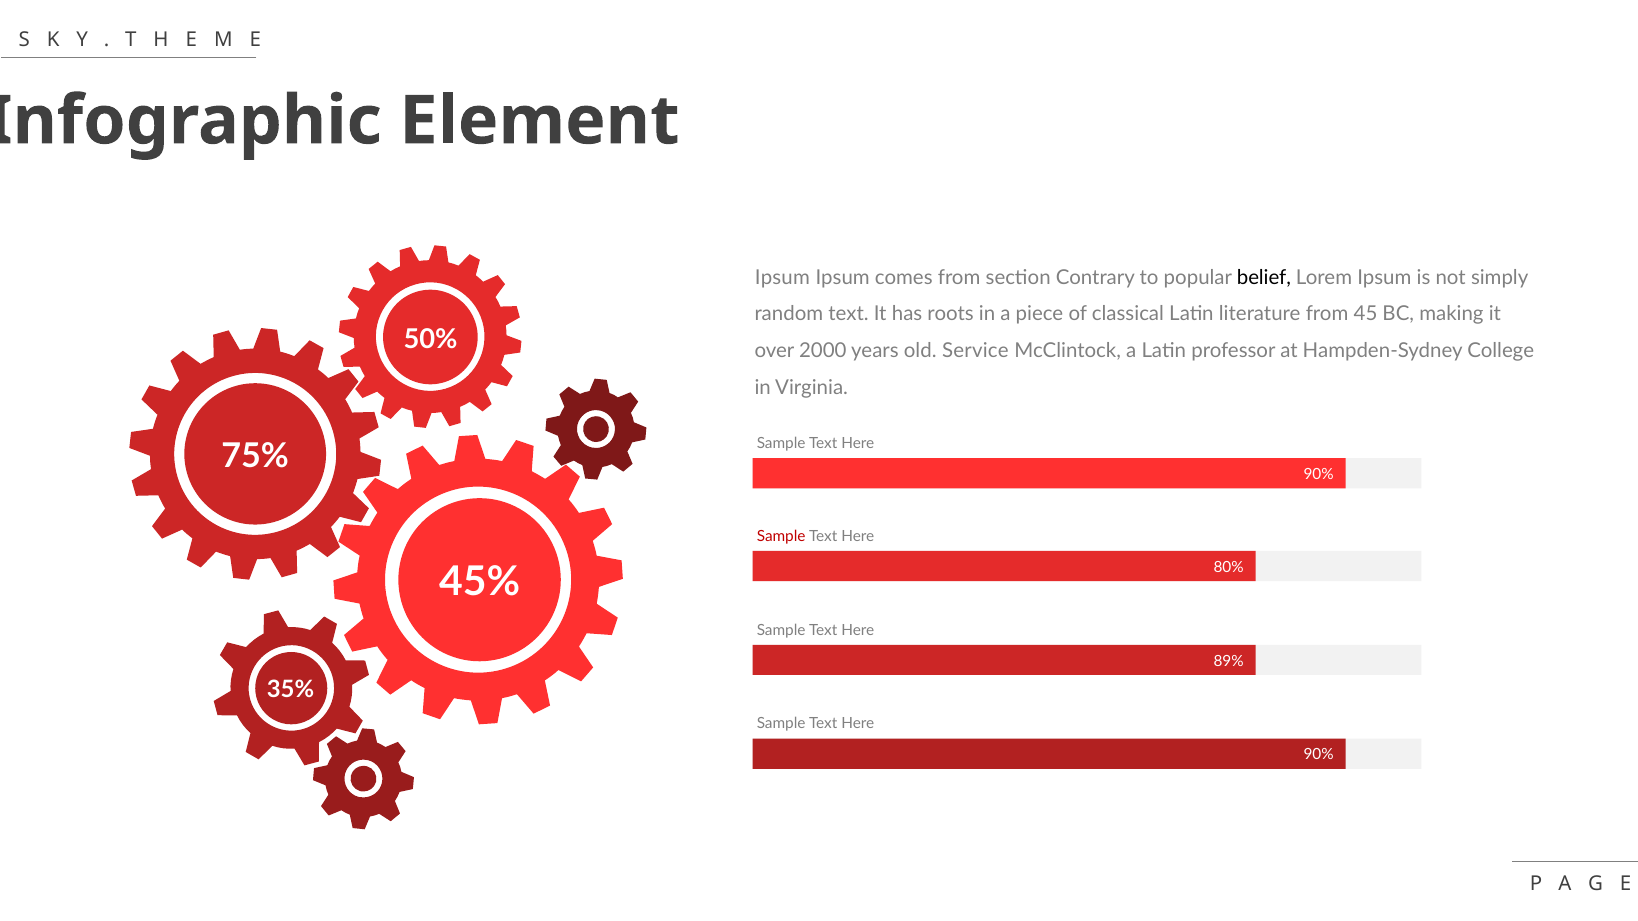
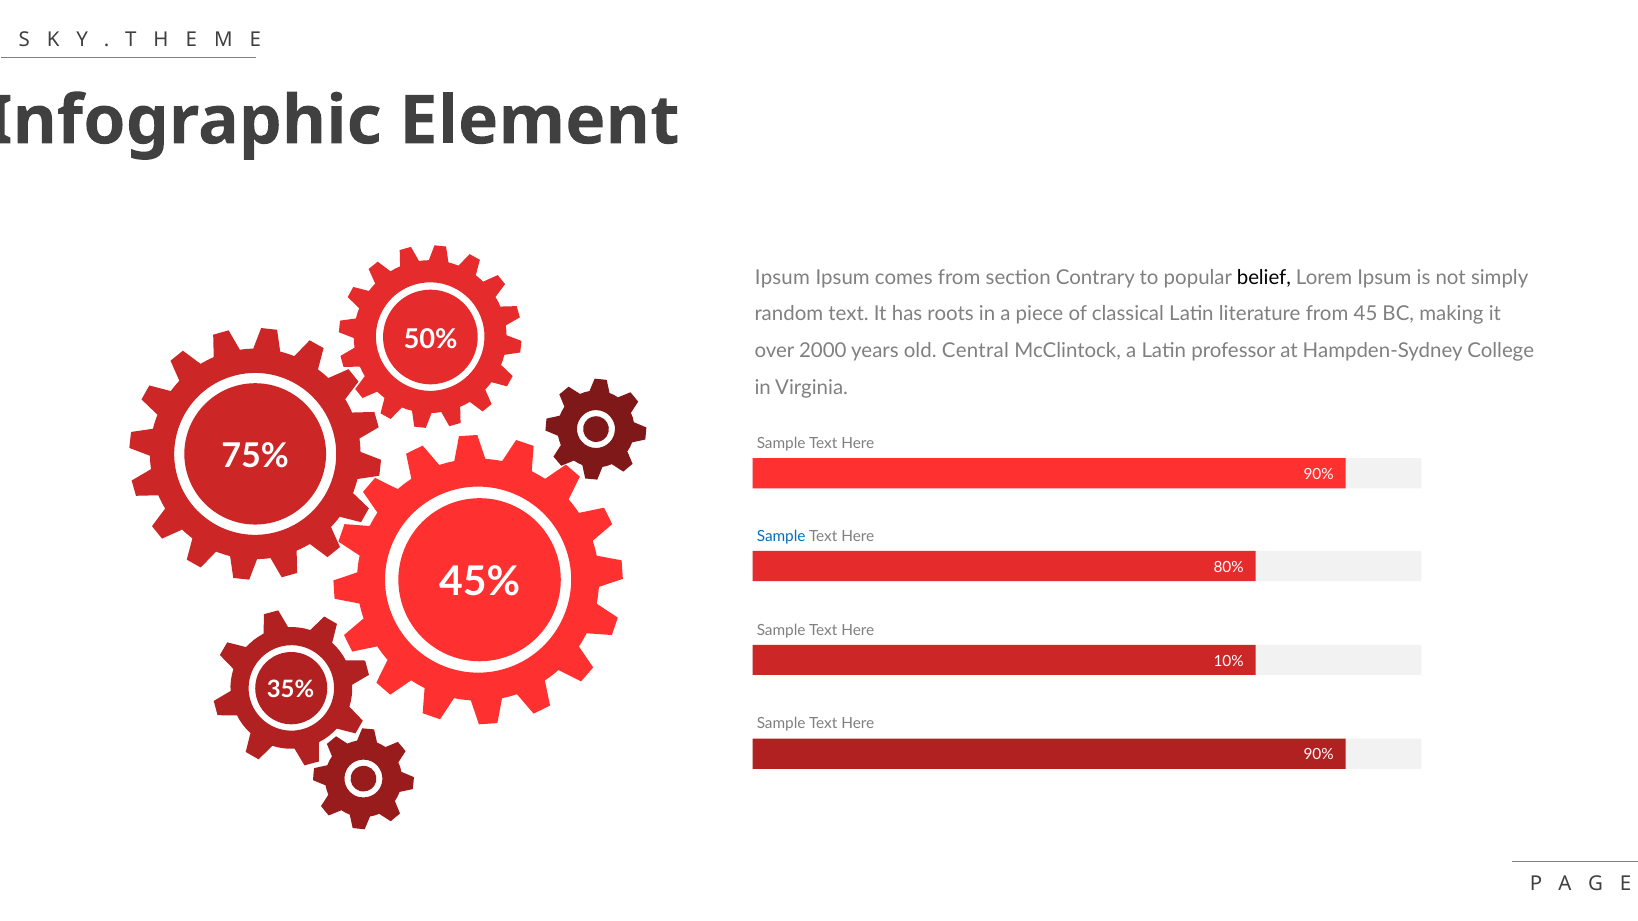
Service: Service -> Central (975, 351)
Sample colour: red -> blue (781, 536)
89%: 89% -> 10% (1229, 661)
